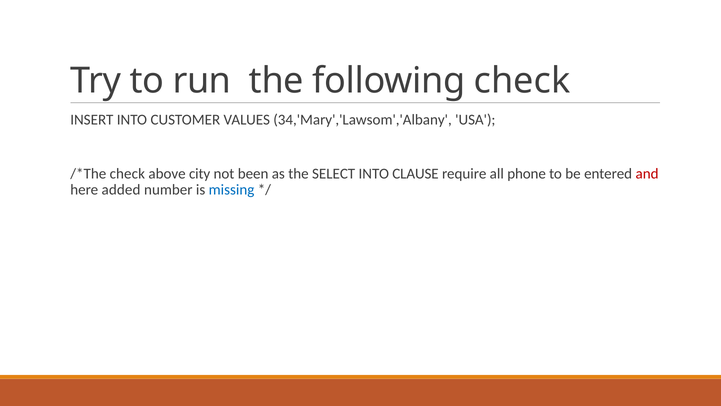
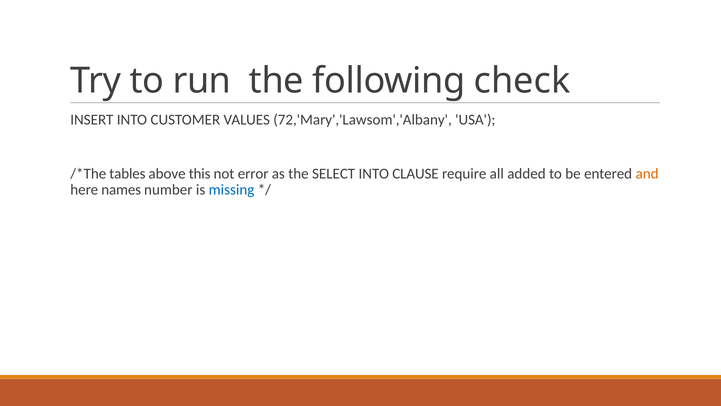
34,'Mary','Lawsom','Albany: 34,'Mary','Lawsom','Albany -> 72,'Mary','Lawsom','Albany (363, 120)
check: check -> tables (127, 173)
city: city -> this (200, 173)
been: been -> error (253, 173)
phone: phone -> added (526, 173)
and colour: red -> orange (647, 173)
added: added -> names (121, 190)
